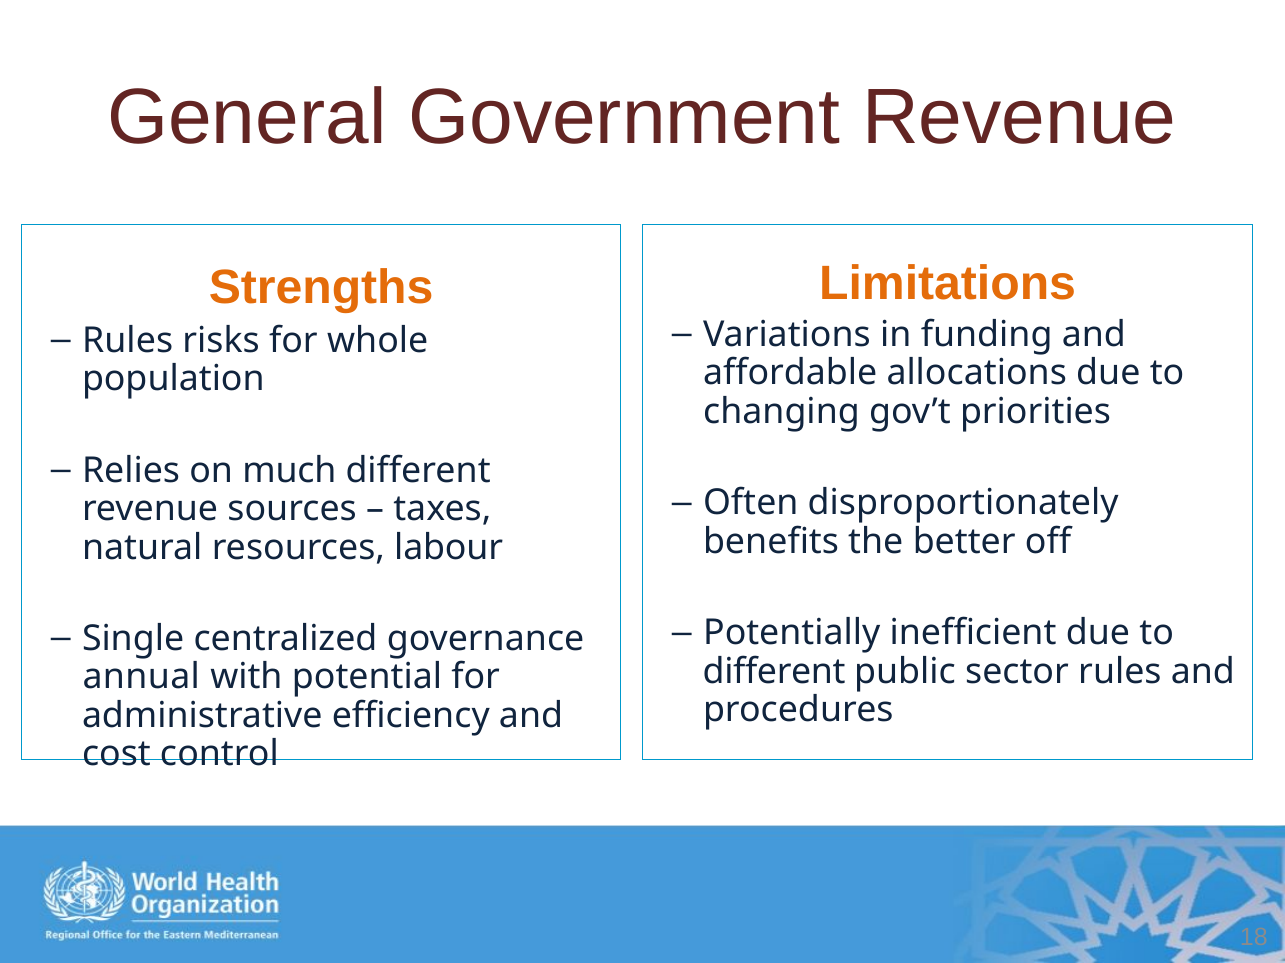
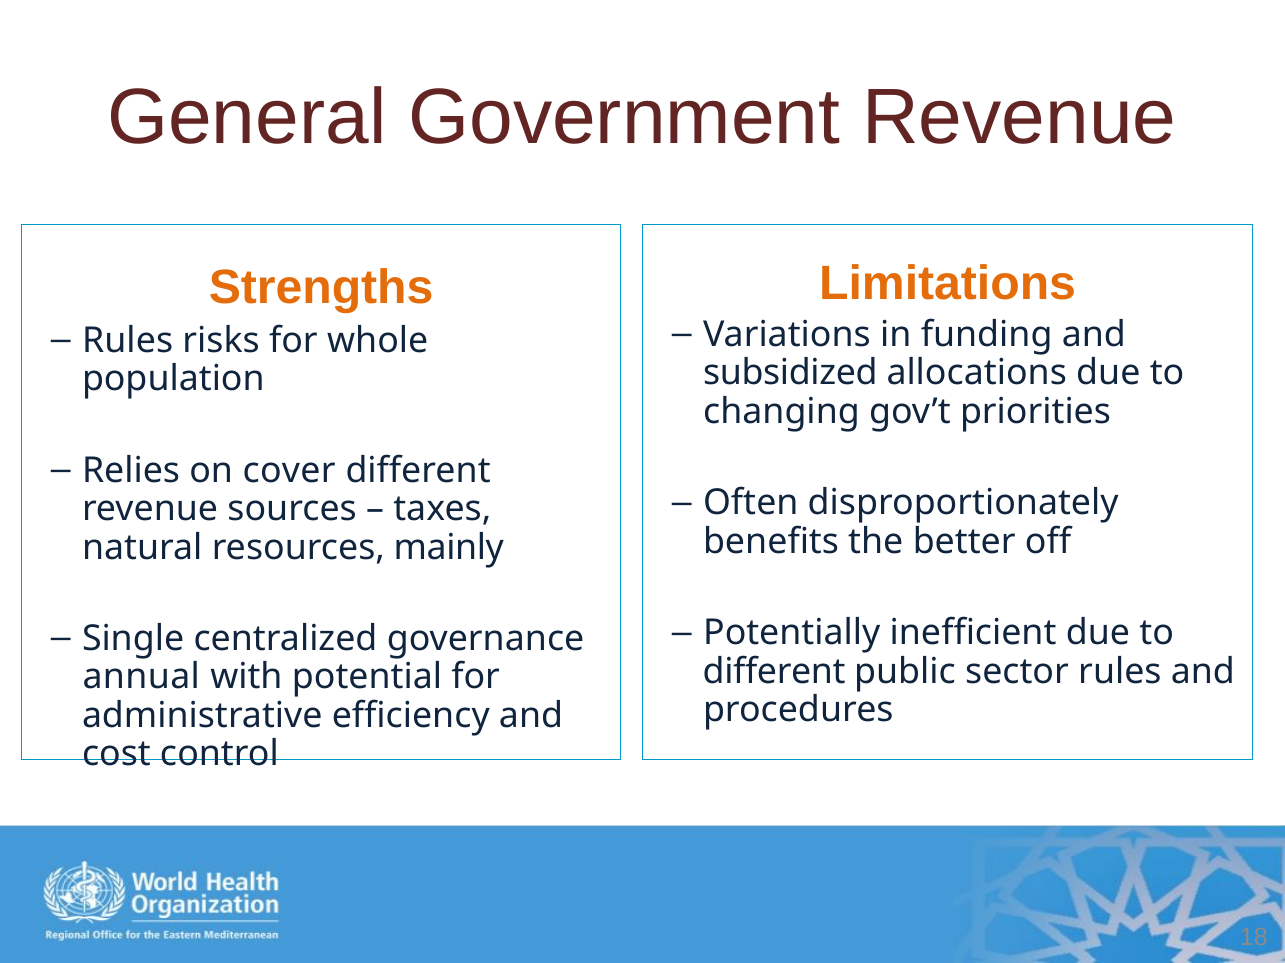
affordable: affordable -> subsidized (790, 373)
much: much -> cover (289, 471)
labour: labour -> mainly (449, 548)
